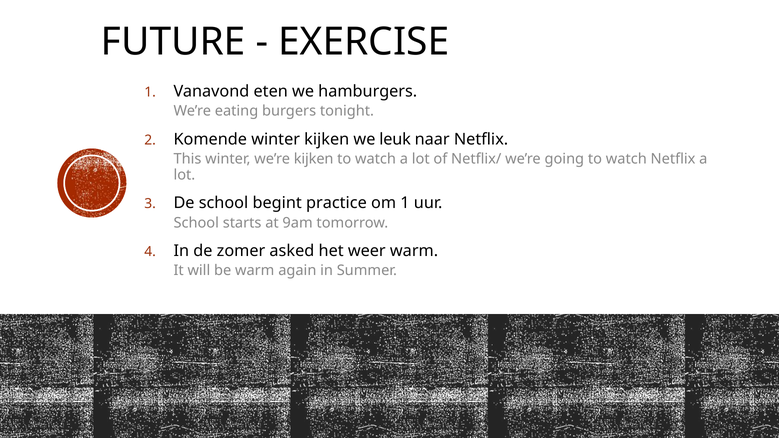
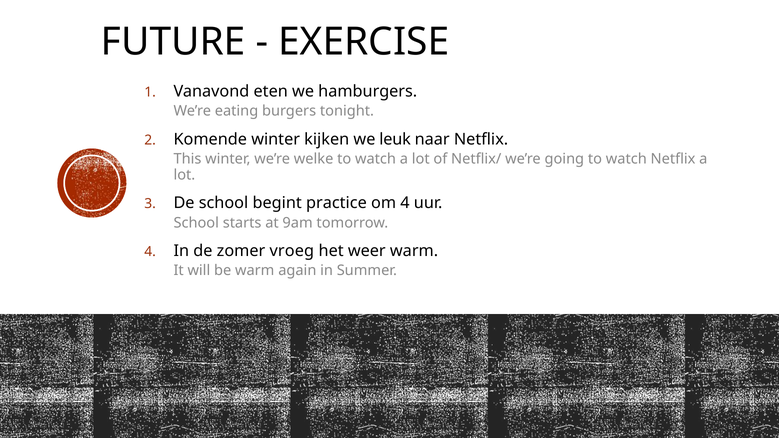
we’re kijken: kijken -> welke (314, 159)
om 1: 1 -> 4 (405, 203)
asked: asked -> vroeg (292, 251)
